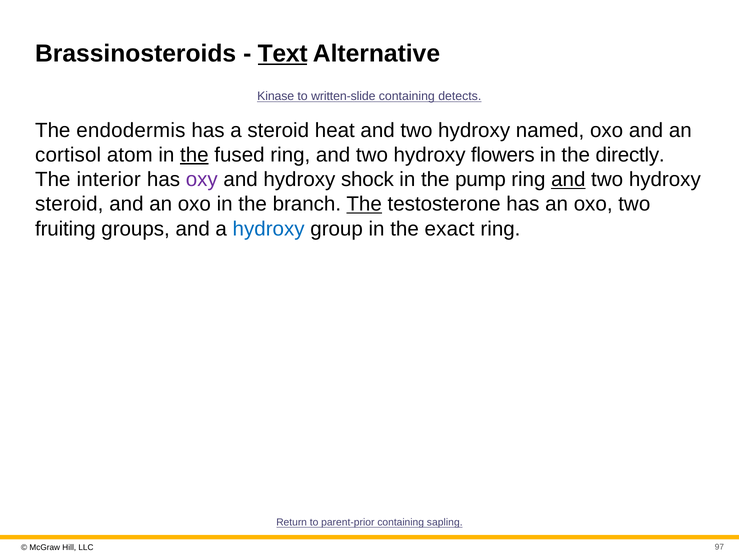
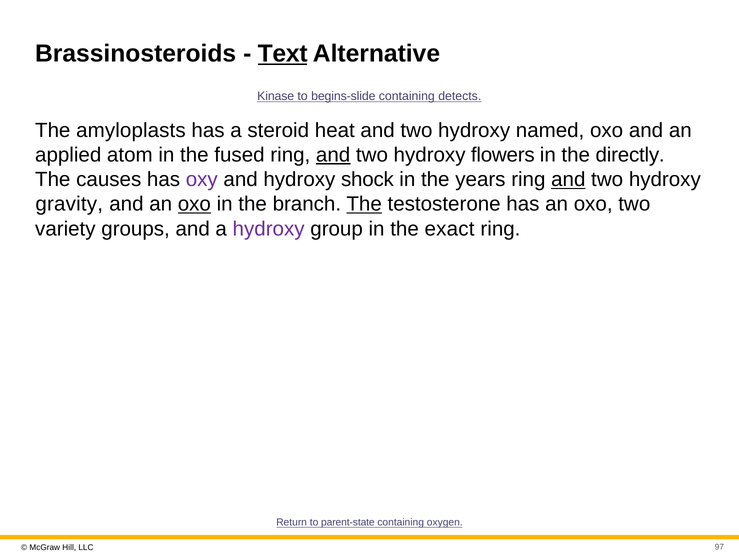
written-slide: written-slide -> begins-slide (343, 96)
endodermis: endodermis -> amyloplasts (131, 130)
cortisol: cortisol -> applied (68, 155)
the underline: present -> none (194, 155)
and underline: none -> present (333, 155)
interior: interior -> causes (109, 180)
pump: pump -> years (480, 180)
steroid: steroid -> gravity (69, 204)
oxo underline: none -> present (194, 204)
fruiting: fruiting -> variety (65, 229)
hydroxy colour: blue -> purple (269, 229)
parent-prior: parent-prior -> parent-state (348, 523)
sapling: sapling -> oxygen (445, 523)
